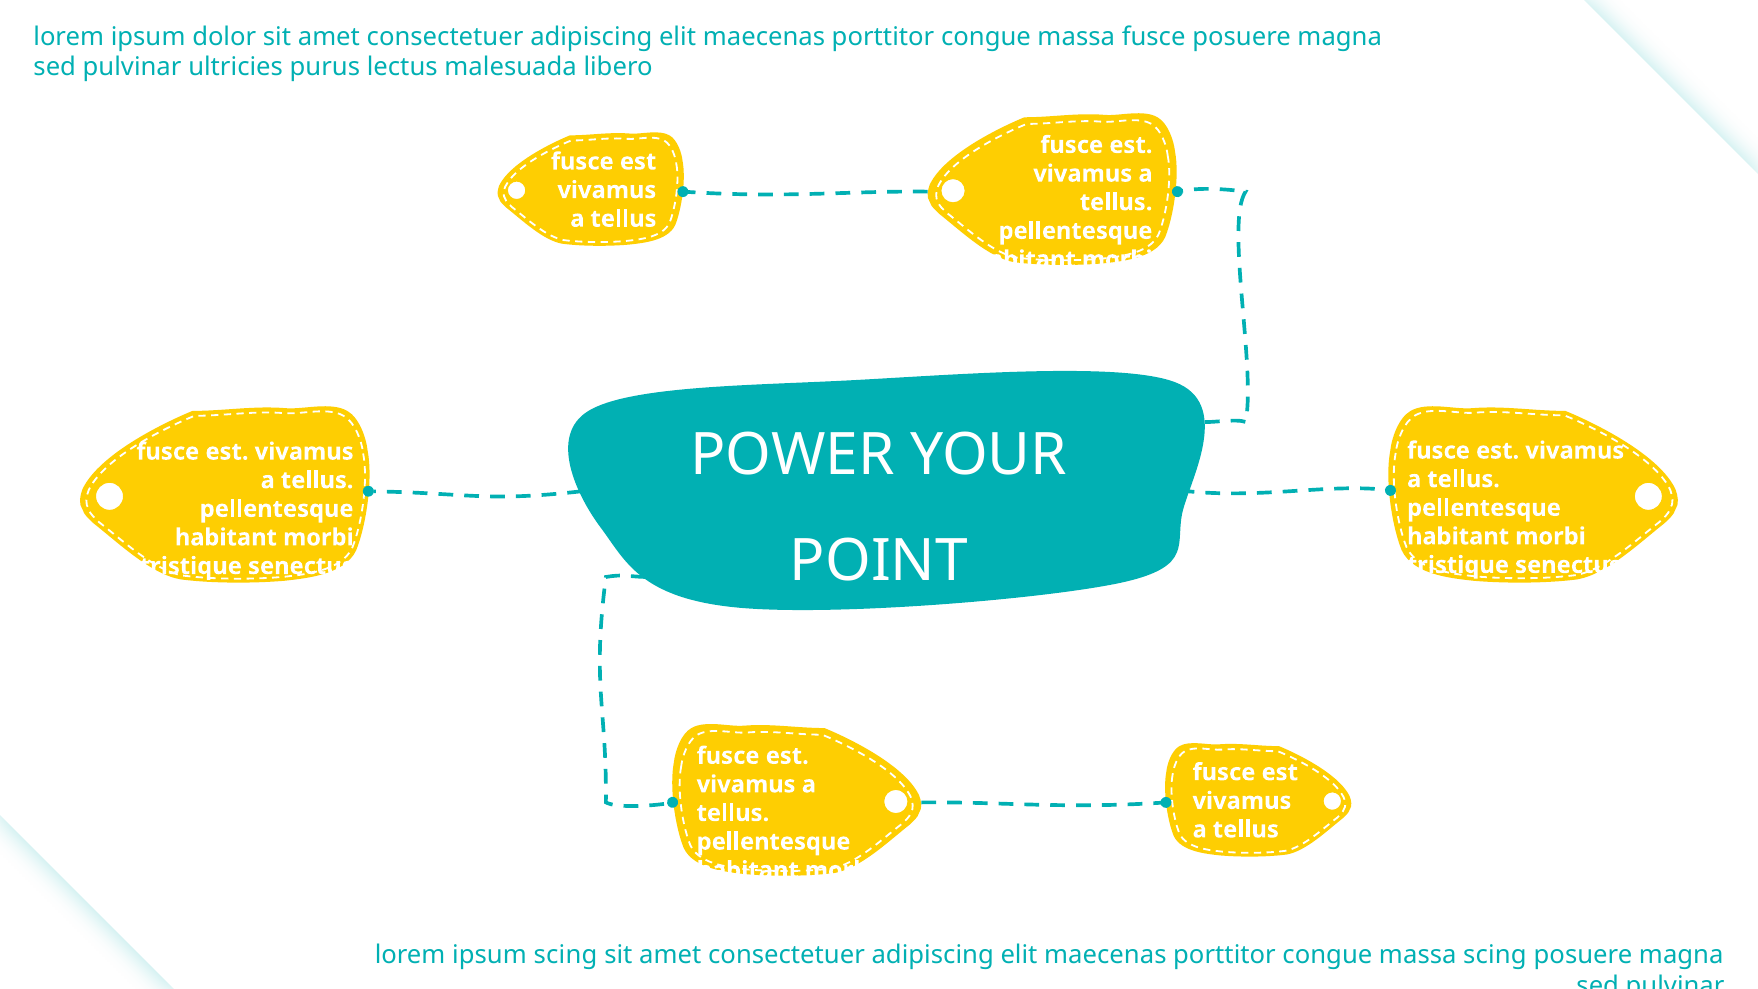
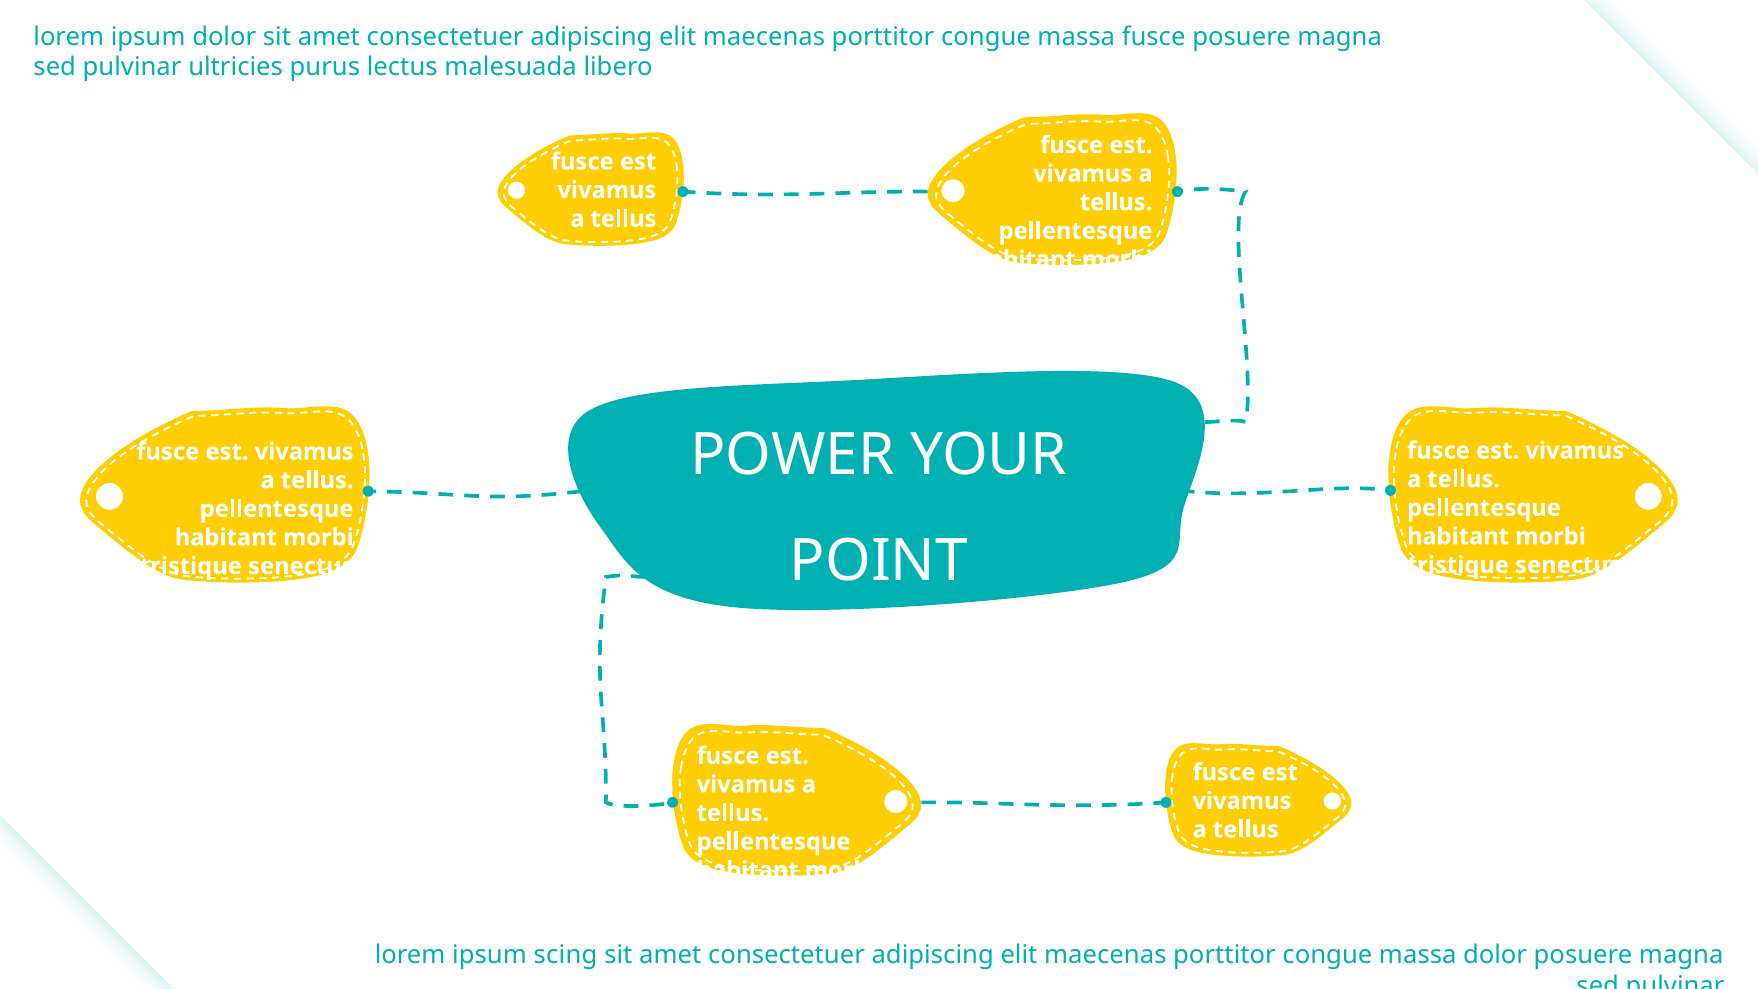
massa scing: scing -> dolor (1495, 955)
